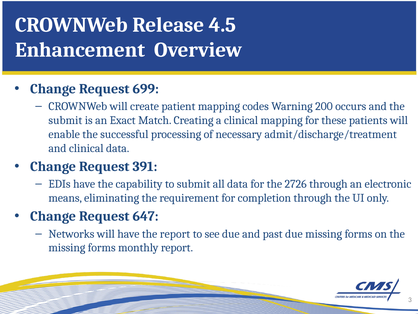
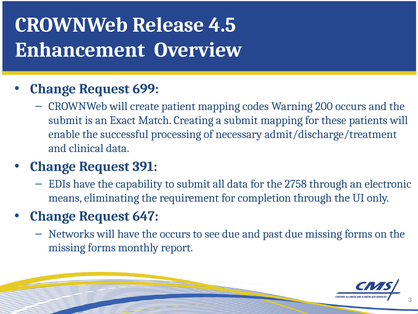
a clinical: clinical -> submit (241, 120)
2726: 2726 -> 2758 (296, 184)
the report: report -> occurs (175, 233)
